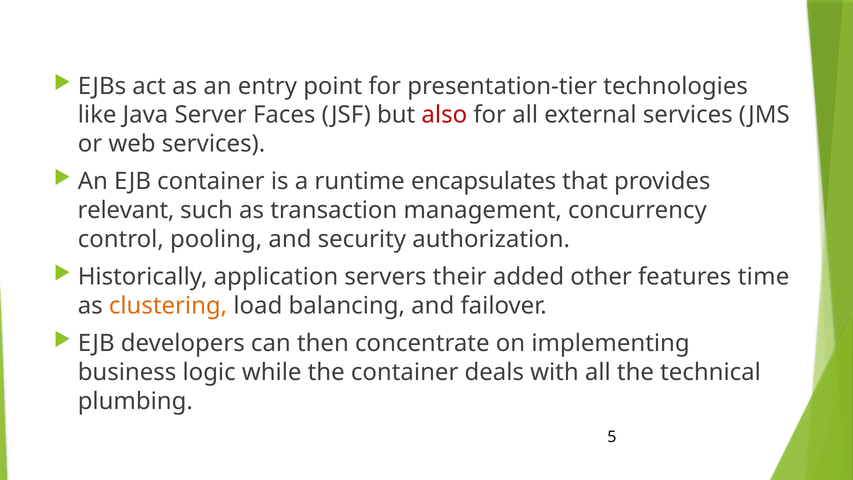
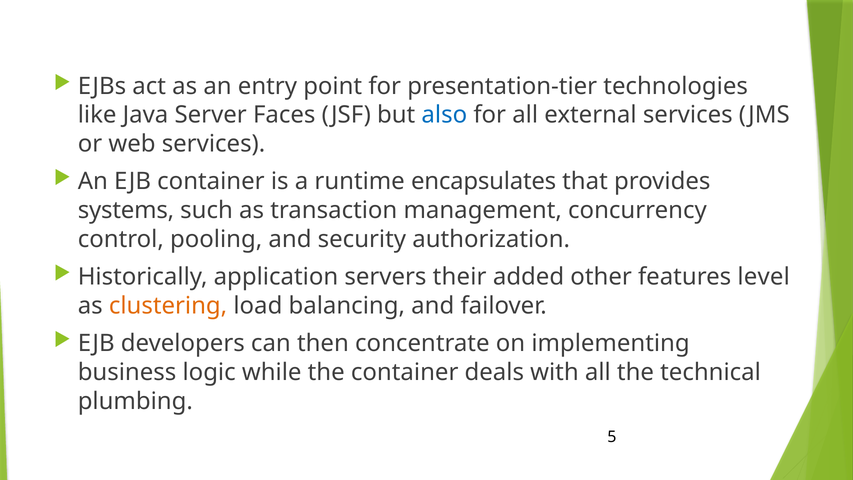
also colour: red -> blue (444, 115)
relevant: relevant -> systems (126, 210)
time: time -> level (764, 277)
